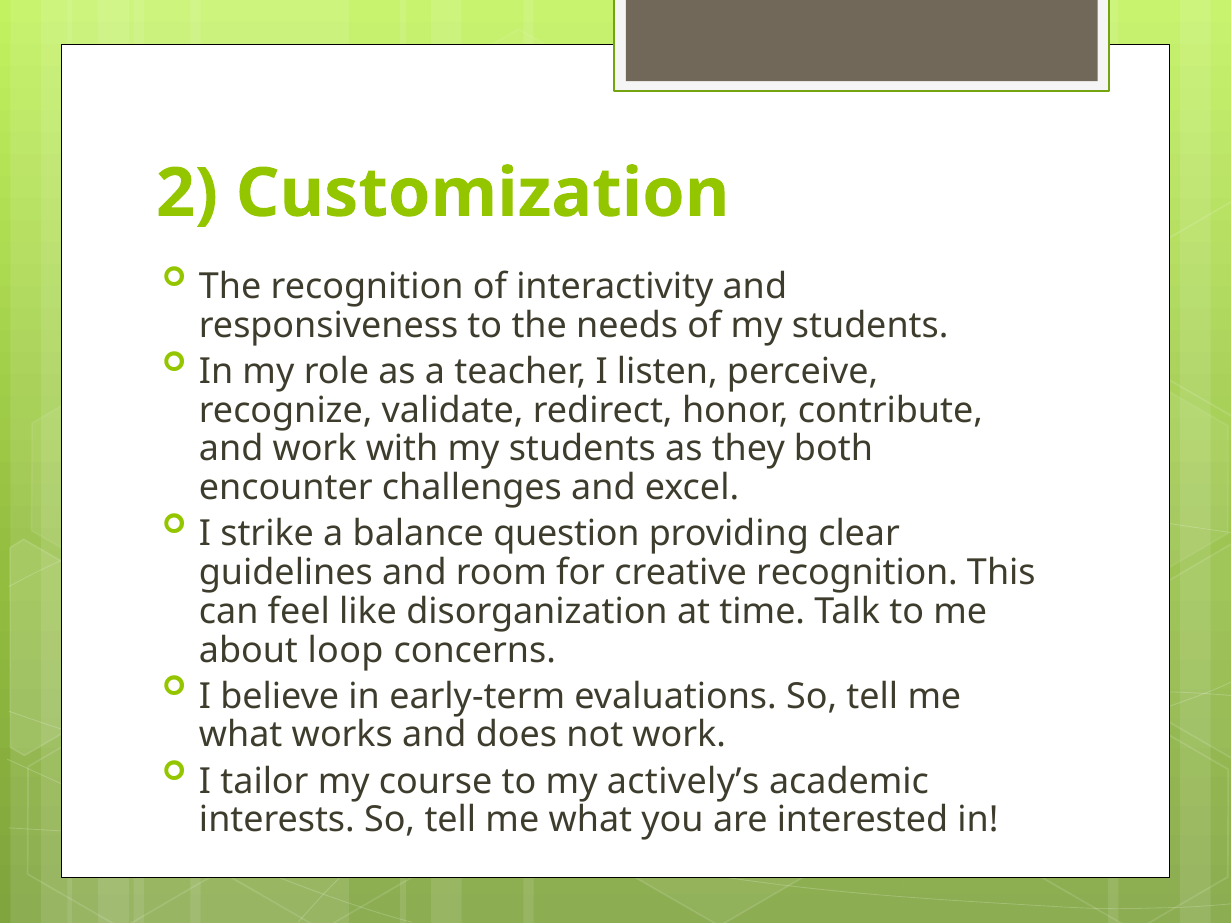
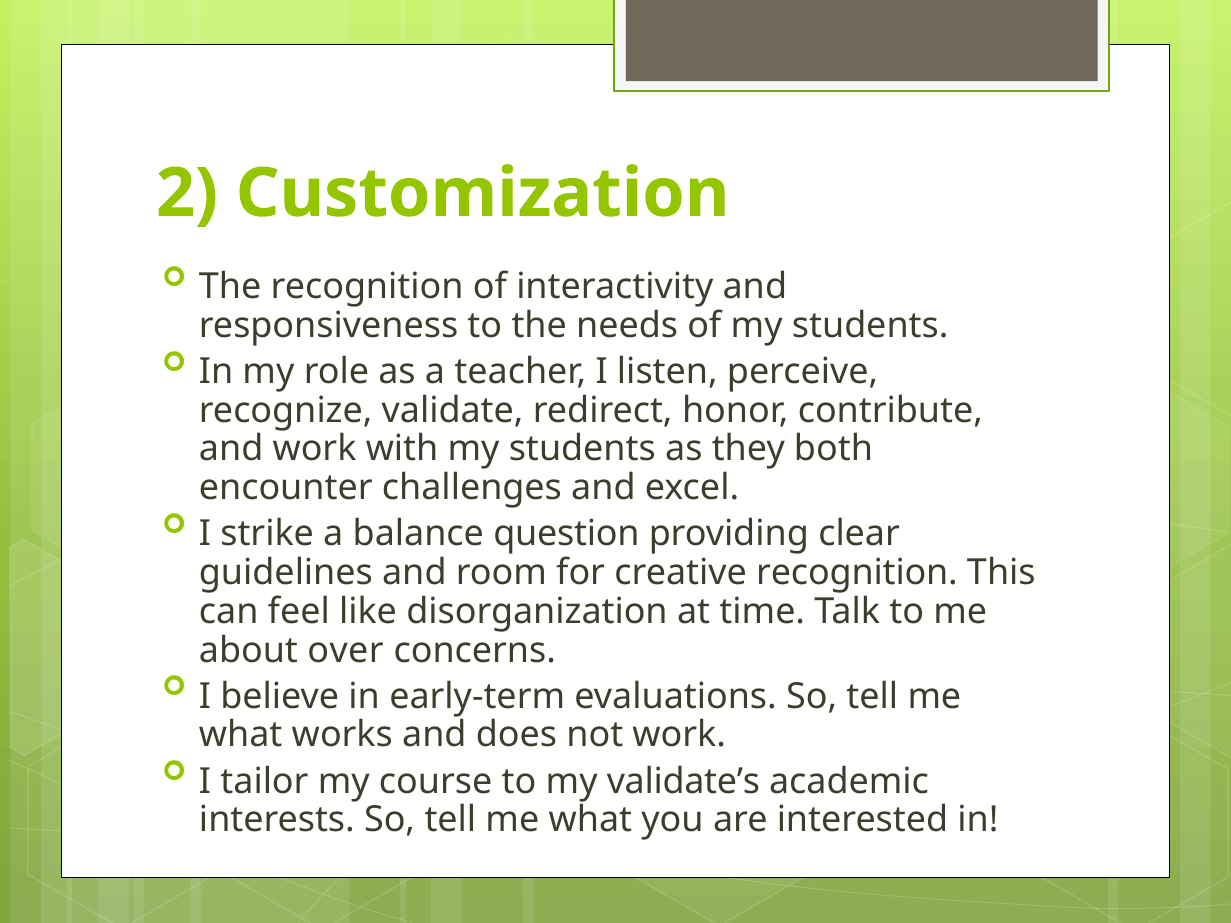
loop: loop -> over (346, 650)
actively’s: actively’s -> validate’s (683, 781)
